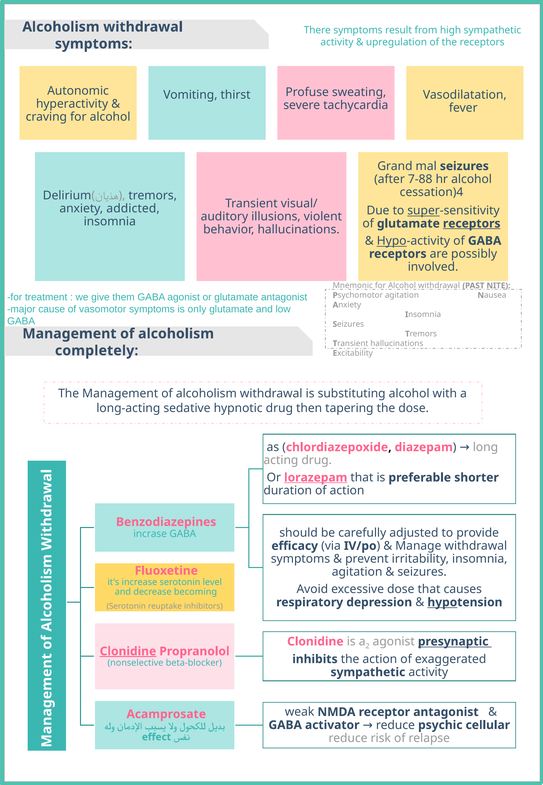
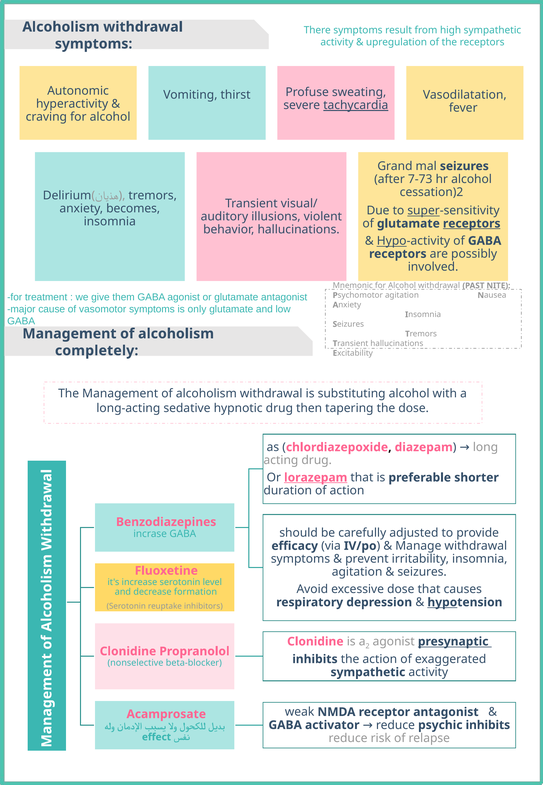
tachycardia underline: none -> present (356, 105)
7-88: 7-88 -> 7-73 (420, 179)
cessation)4: cessation)4 -> cessation)2 (432, 192)
addicted: addicted -> becomes (133, 208)
becoming: becoming -> formation (195, 591)
Clonidine underline: present -> none (128, 651)
psychic cellular: cellular -> inhibits (488, 724)
